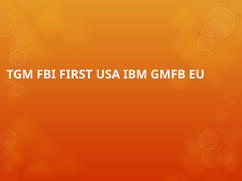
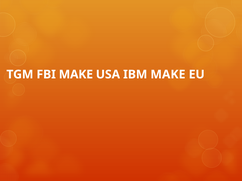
FBI FIRST: FIRST -> MAKE (76, 75)
IBM GMFB: GMFB -> MAKE (168, 75)
